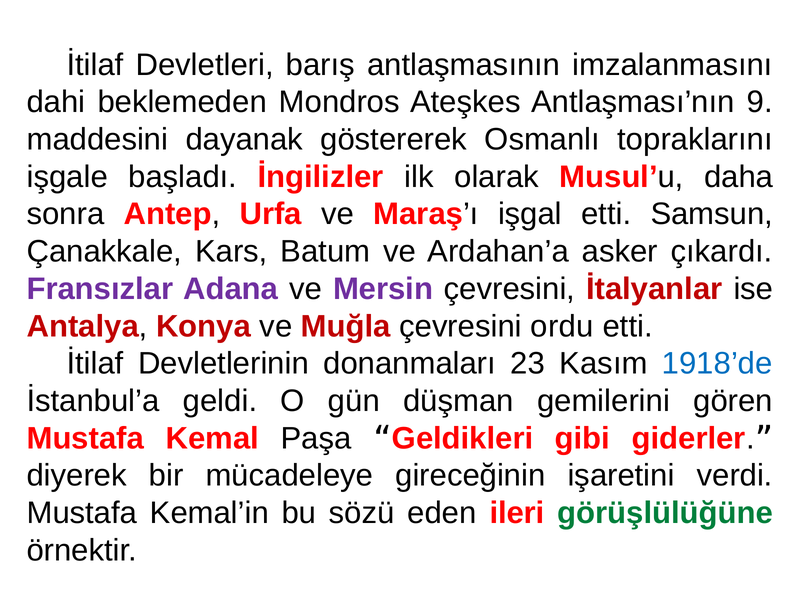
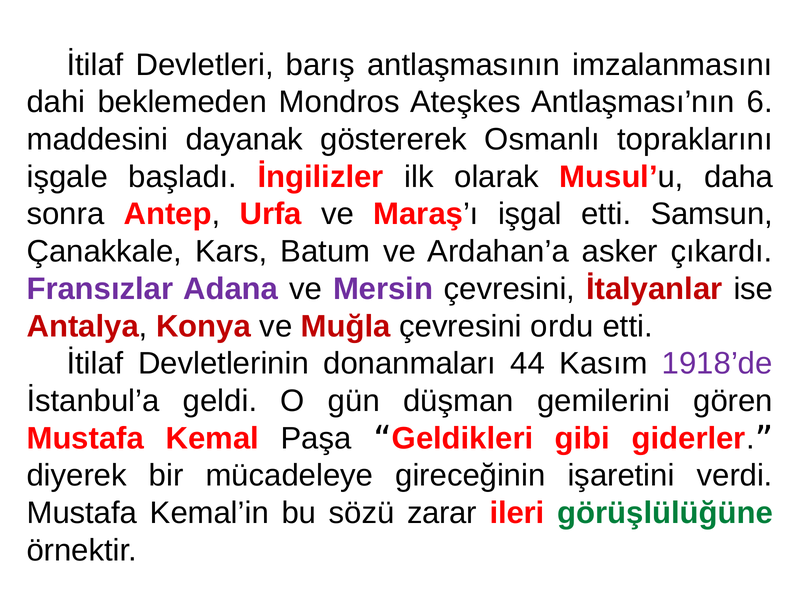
9: 9 -> 6 (760, 102)
23: 23 -> 44 (528, 364)
1918’de colour: blue -> purple (717, 364)
eden: eden -> zarar (442, 513)
